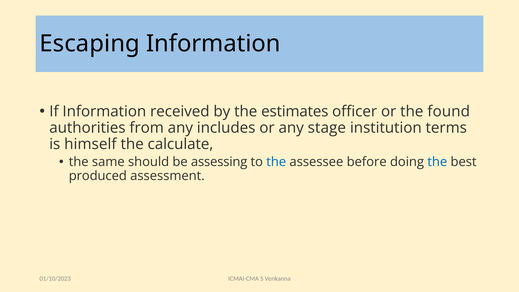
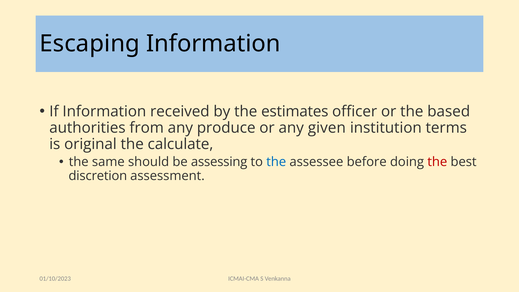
found: found -> based (449, 111)
includes: includes -> produce (226, 128)
stage: stage -> given (327, 128)
himself: himself -> original (90, 144)
the colour: blue -> red (437, 162)
produced: produced -> discretion (98, 176)
